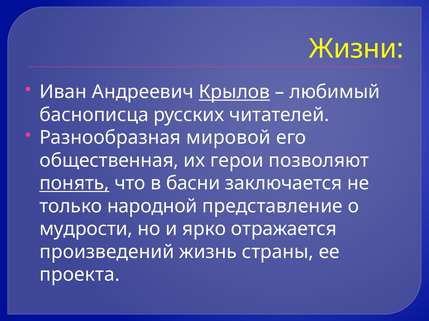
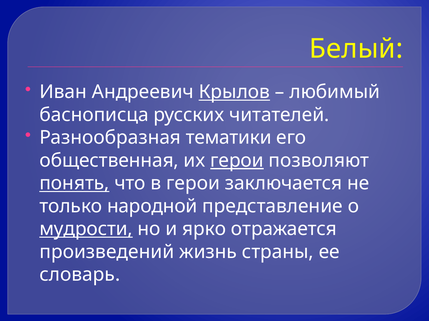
Жизни: Жизни -> Белый (356, 49)
мировой: мировой -> тематики (229, 138)
герои underline: none -> present (237, 161)
в басни: басни -> герои (193, 184)
мудрости underline: none -> present (86, 229)
проекта: проекта -> словарь (80, 275)
